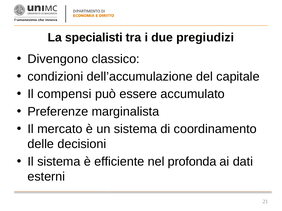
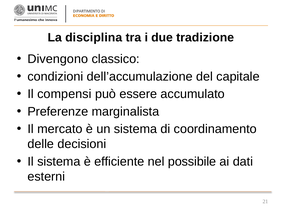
specialisti: specialisti -> disciplina (94, 38)
pregiudizi: pregiudizi -> tradizione (205, 38)
profonda: profonda -> possibile (192, 162)
